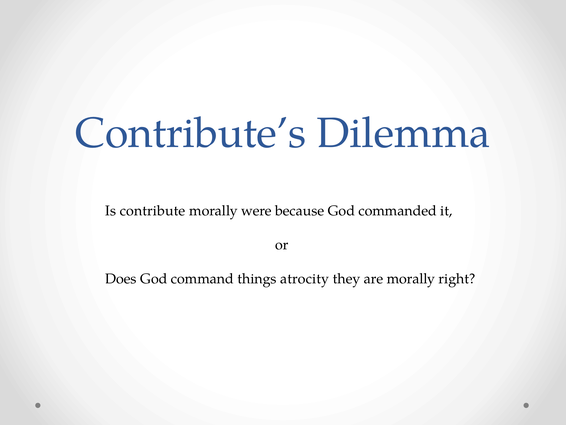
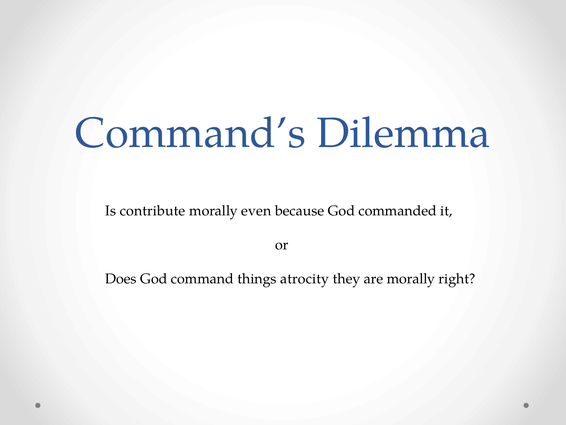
Contribute’s: Contribute’s -> Command’s (191, 133)
were: were -> even (256, 211)
